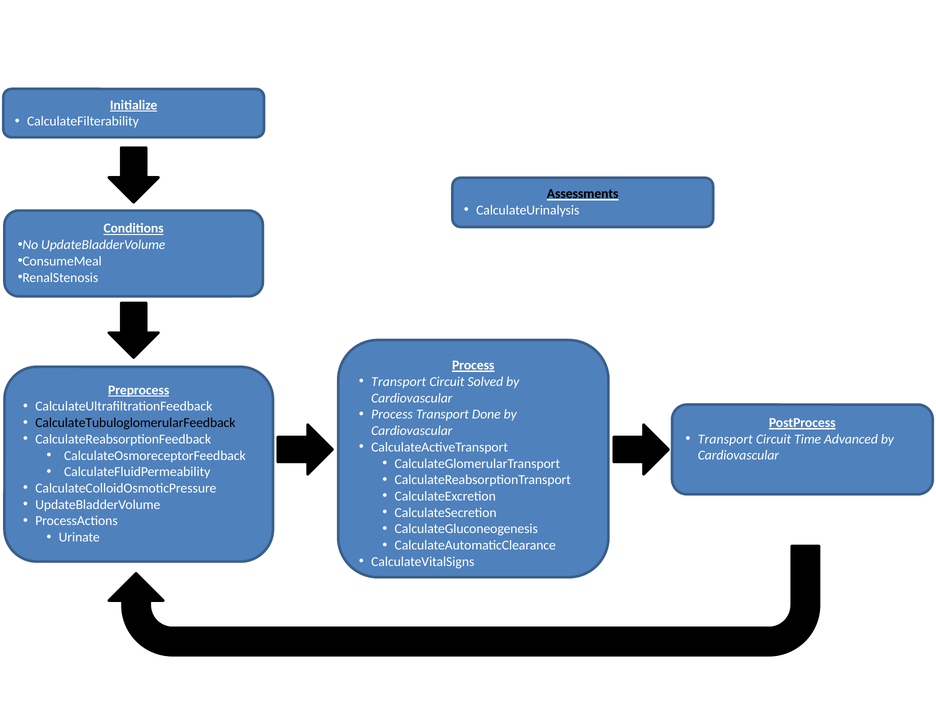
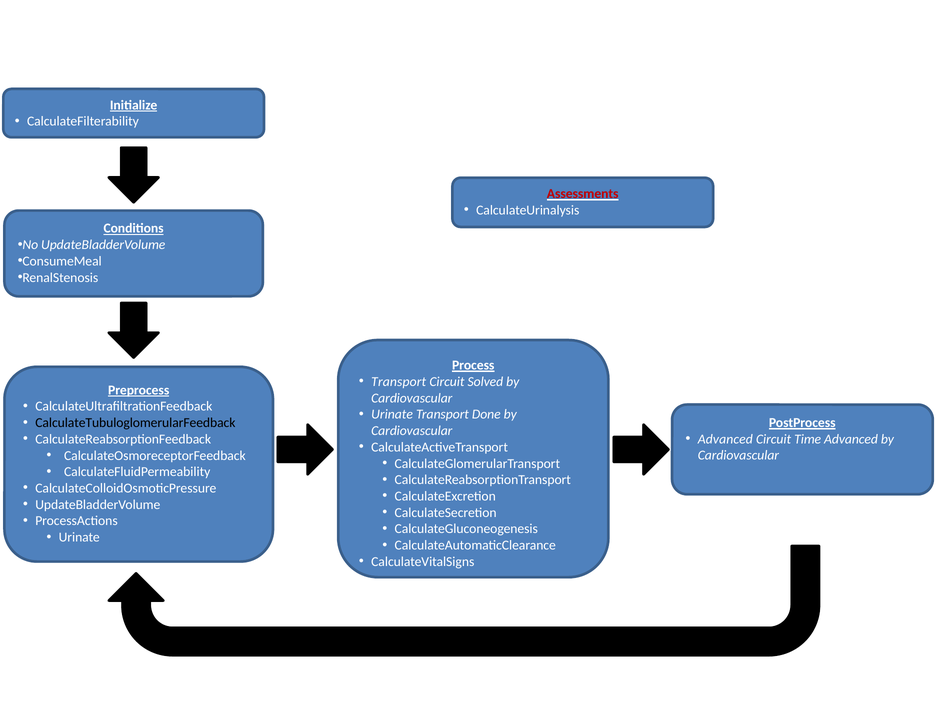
Assessments colour: black -> red (583, 194)
Process: Process -> Urinate (392, 414)
Transport: Transport -> Advanced (725, 439)
